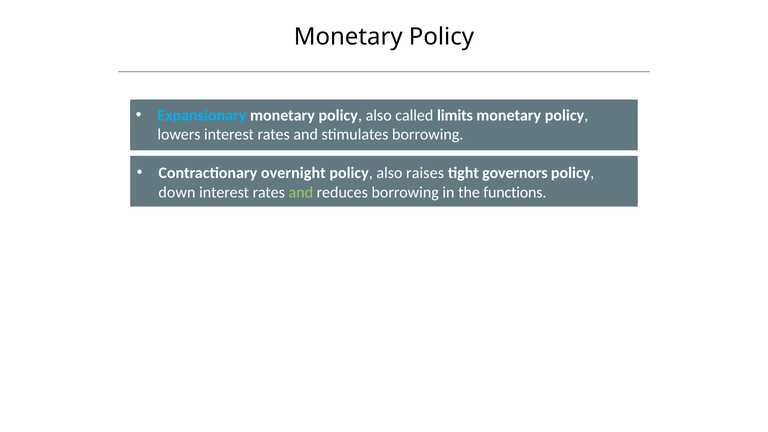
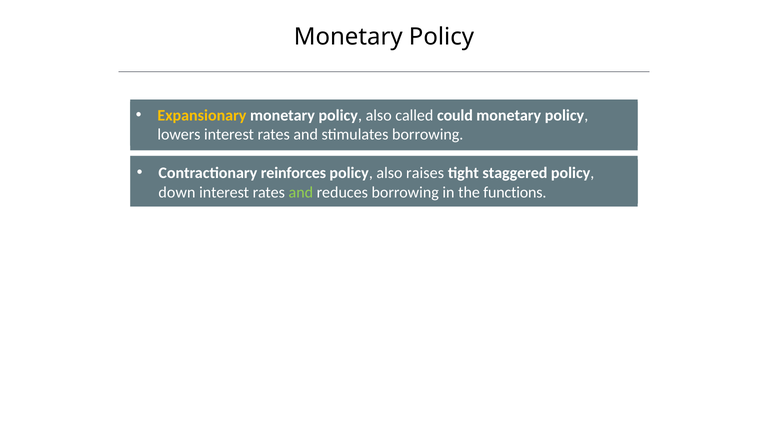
Expansionary colour: light blue -> yellow (202, 115)
limits: limits -> could (455, 115)
overnight: overnight -> reinforces (293, 173)
governors: governors -> staggered (515, 173)
